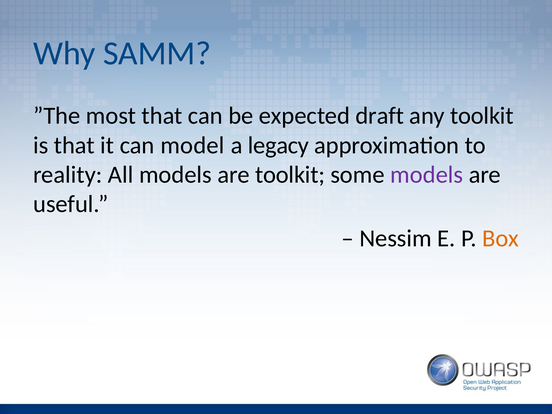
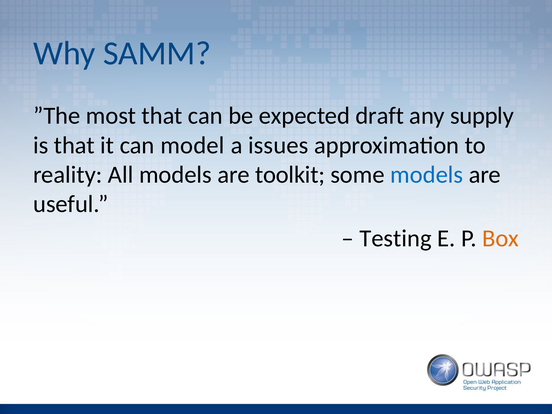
any toolkit: toolkit -> supply (482, 116)
legacy: legacy -> issues (278, 145)
models colour: purple -> blue (427, 175)
Nessim: Nessim -> Testing (395, 238)
